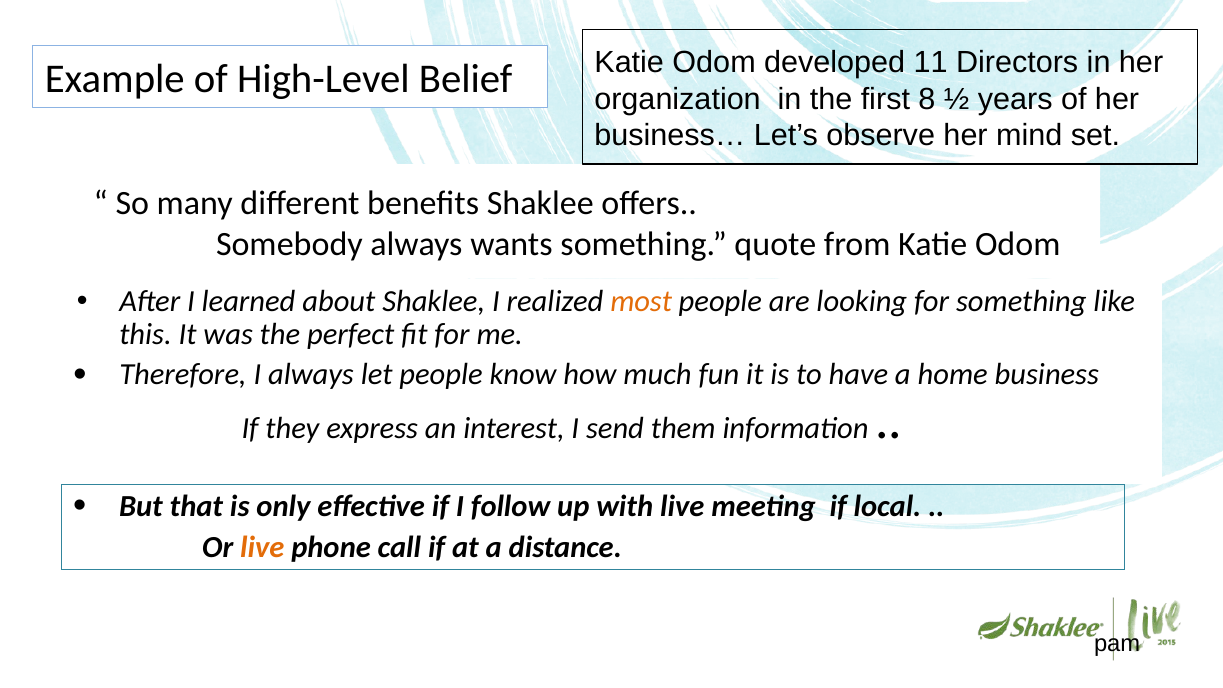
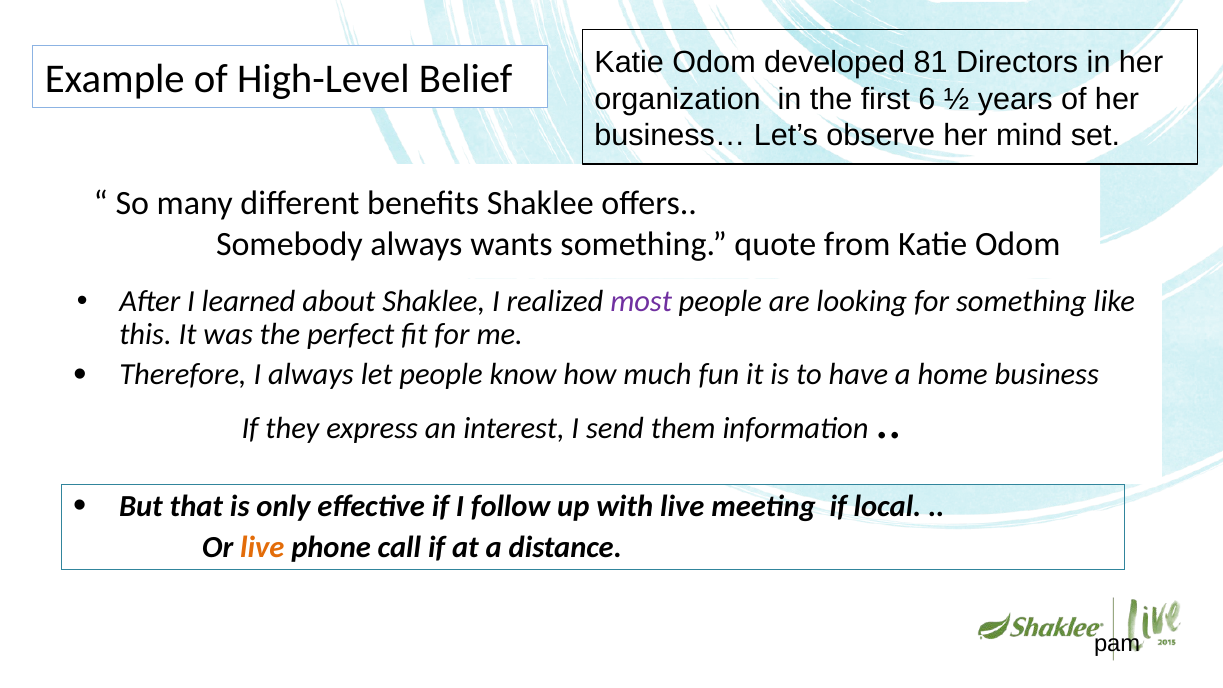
11: 11 -> 81 (931, 62)
8: 8 -> 6 (927, 99)
most colour: orange -> purple (641, 301)
